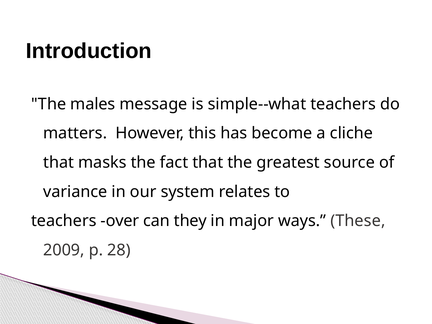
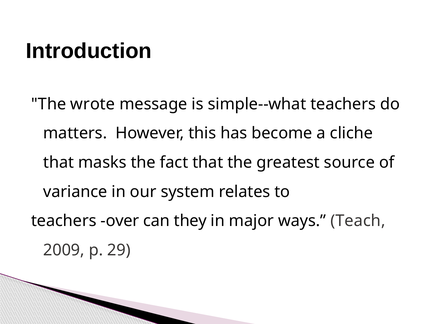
males: males -> wrote (93, 104)
These: These -> Teach (358, 221)
28: 28 -> 29 (119, 250)
